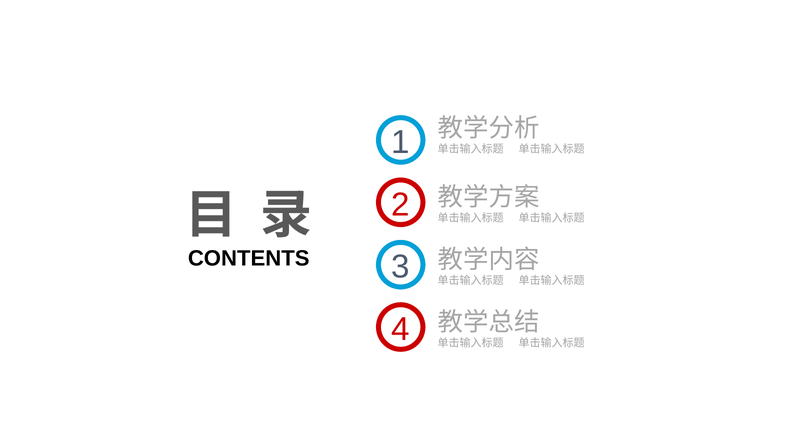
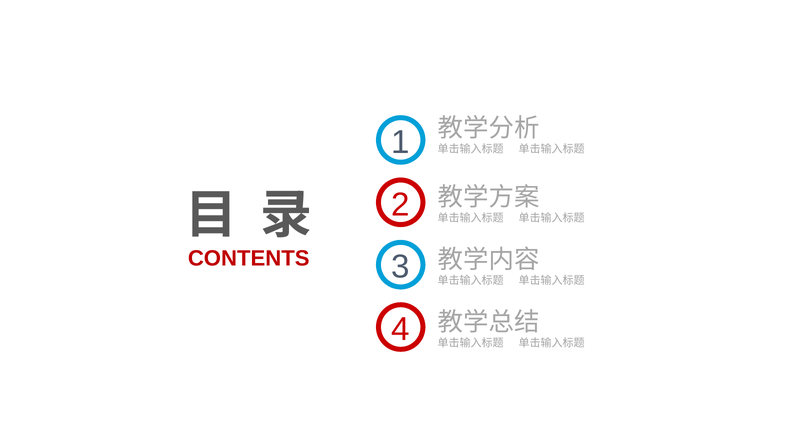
CONTENTS colour: black -> red (249, 258)
